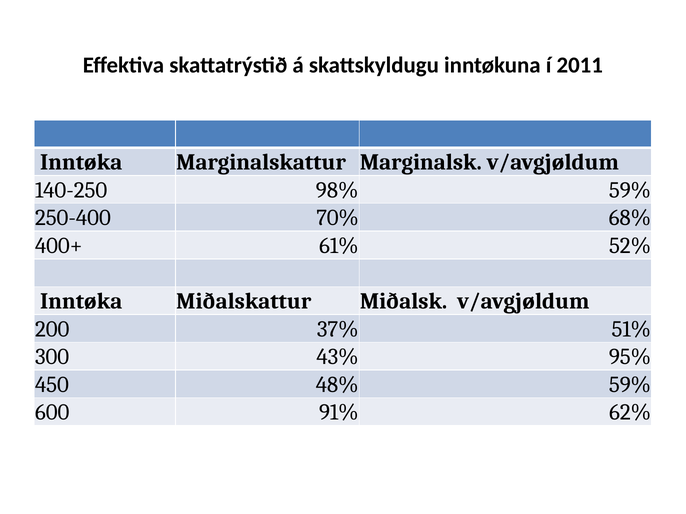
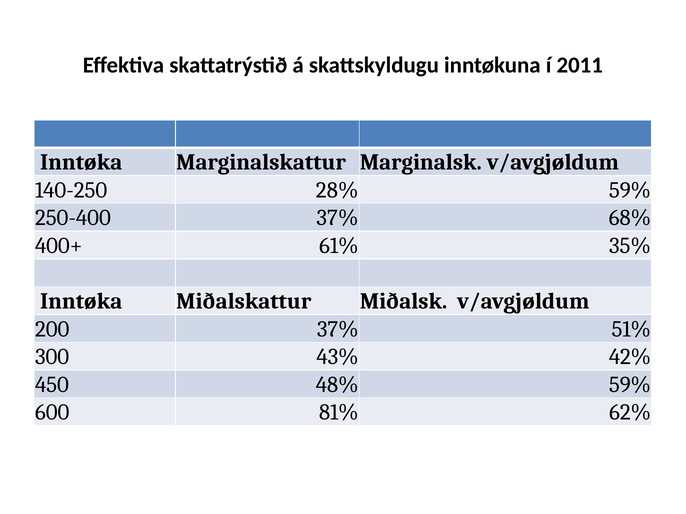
98%: 98% -> 28% (337, 190)
250-400 70%: 70% -> 37% (337, 218)
52%: 52% -> 35% (630, 246)
95%: 95% -> 42% (630, 357)
91%: 91% -> 81% (339, 413)
